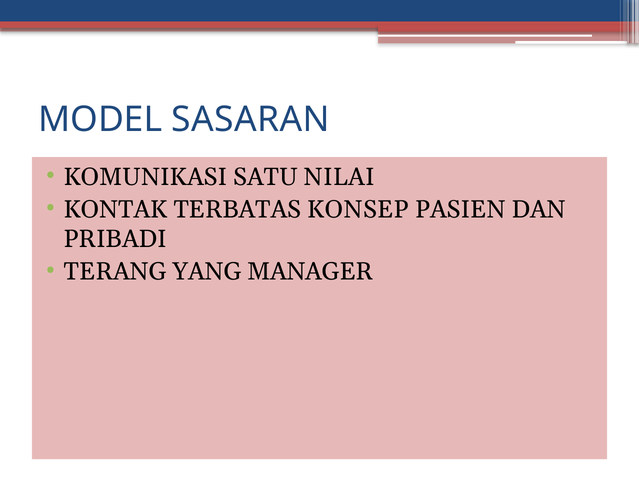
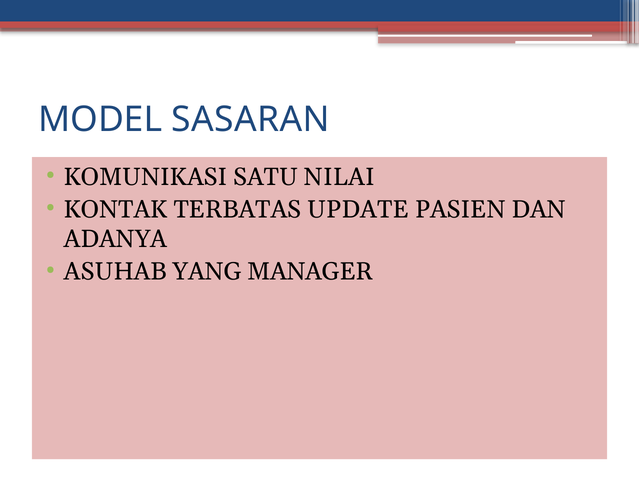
KONSEP: KONSEP -> UPDATE (358, 209)
PRIBADI: PRIBADI -> ADANYA (115, 239)
TERANG: TERANG -> ASUHAB (115, 272)
